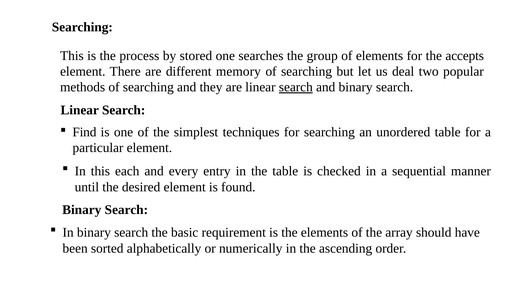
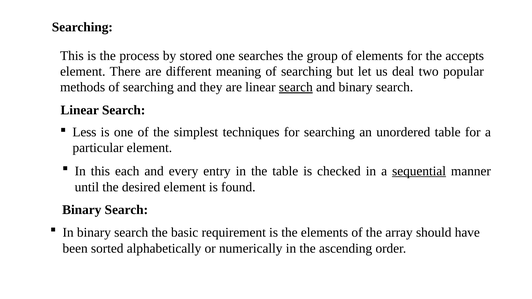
memory: memory -> meaning (239, 71)
Find: Find -> Less (84, 132)
sequential underline: none -> present (419, 171)
